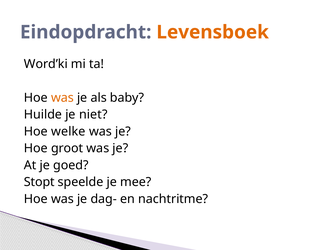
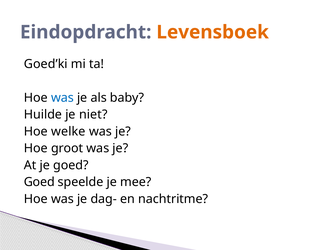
Word’ki: Word’ki -> Goed’ki (46, 64)
was colour: orange -> blue (62, 98)
Stopt: Stopt -> Goed (39, 182)
